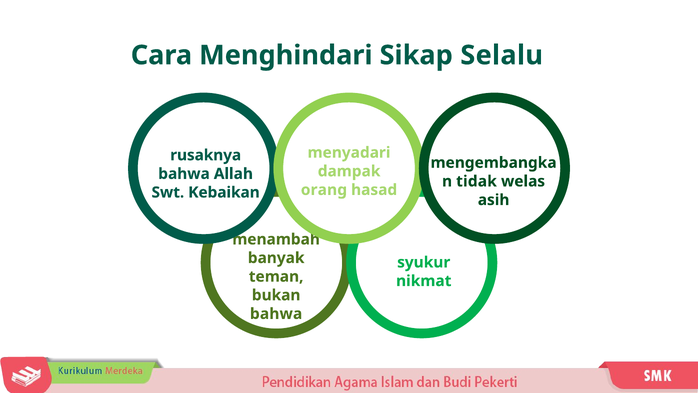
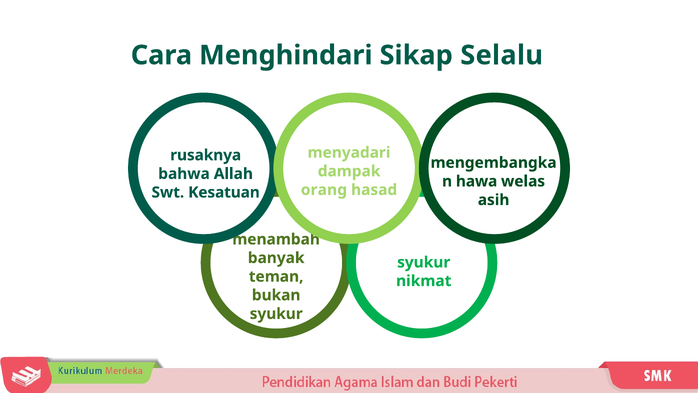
tidak: tidak -> hawa (477, 181)
Kebaikan: Kebaikan -> Kesatuan (224, 192)
bahwa: bahwa -> syukur (276, 314)
